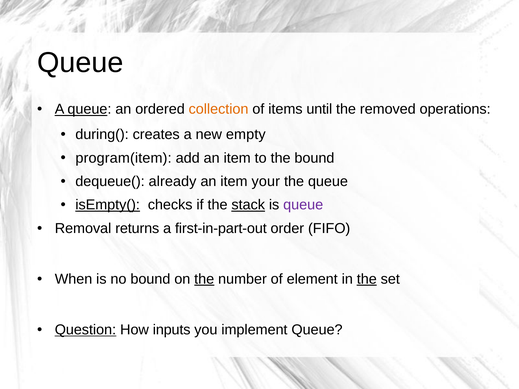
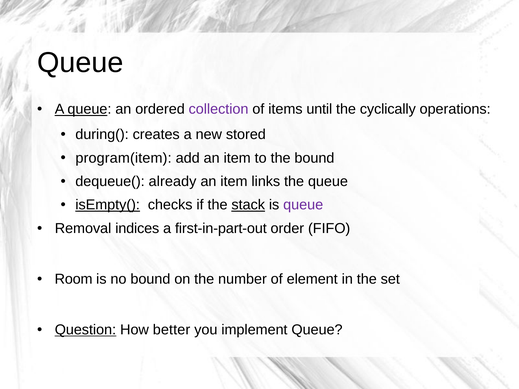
collection colour: orange -> purple (219, 109)
removed: removed -> cyclically (388, 109)
empty: empty -> stored (246, 135)
your: your -> links (266, 182)
returns: returns -> indices (137, 228)
When: When -> Room (74, 279)
the underline: present -> none (204, 279)
the underline: present -> none (367, 279)
inputs: inputs -> better (172, 330)
